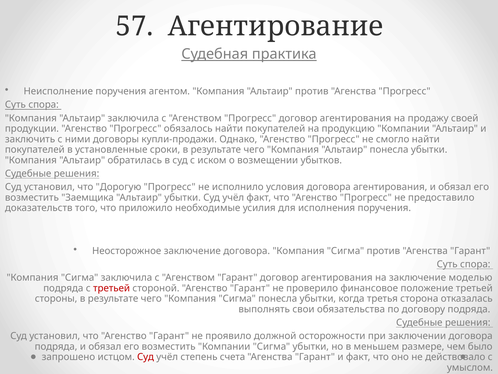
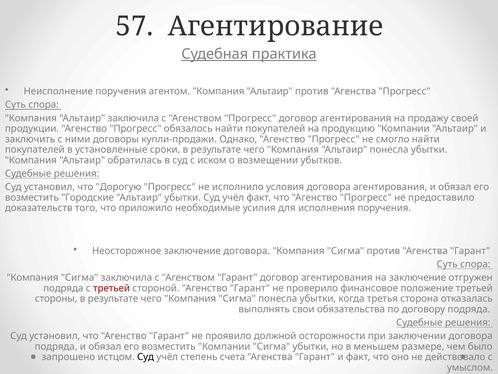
Заемщика: Заемщика -> Городские (88, 197)
моделью: моделью -> отгружен (471, 277)
Суд colour: red -> black (146, 357)
